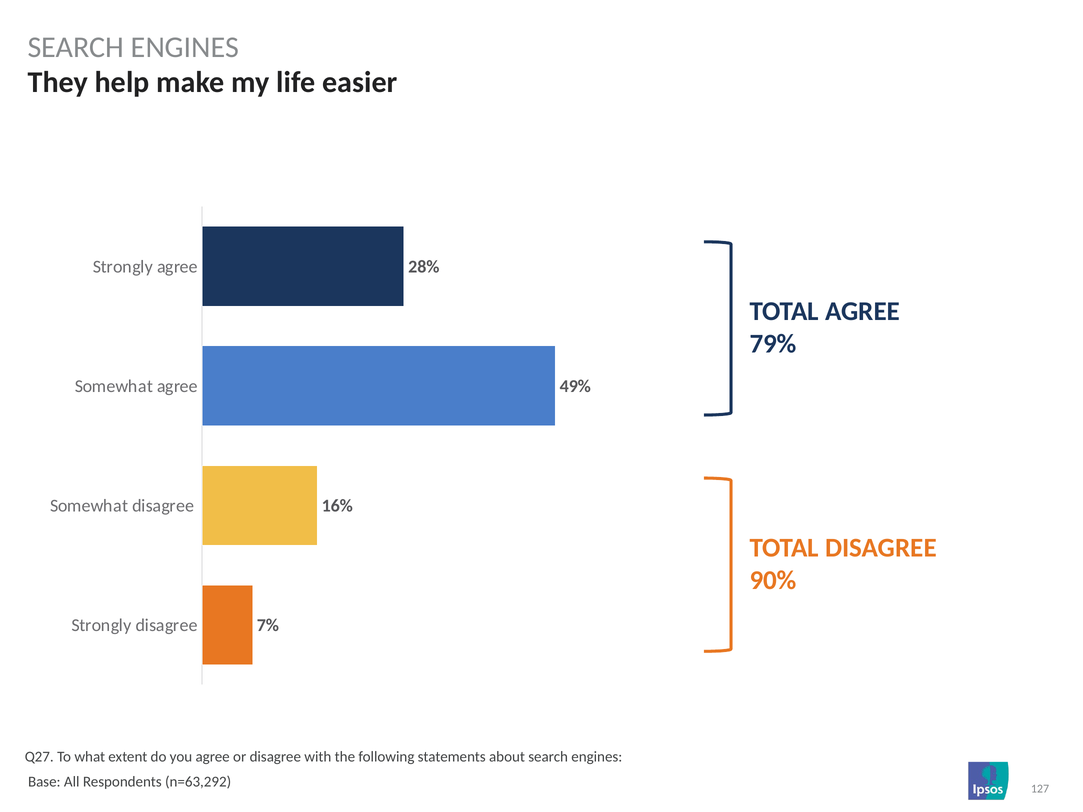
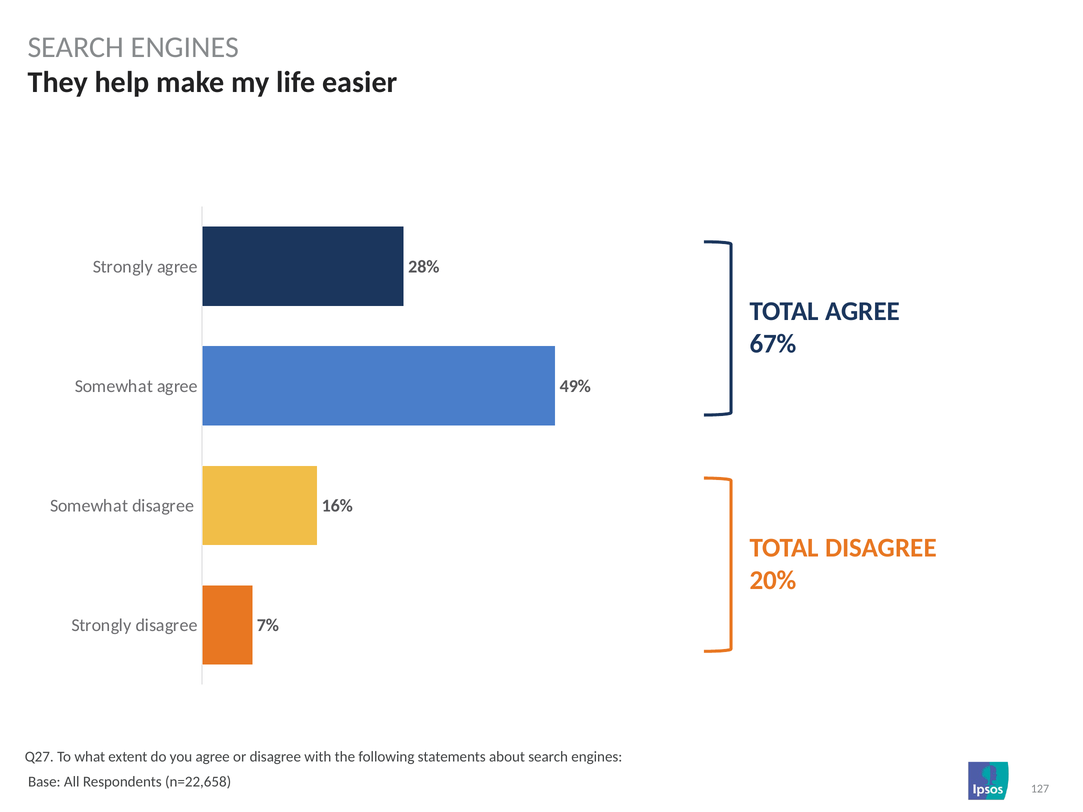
79%: 79% -> 67% (773, 344)
90%: 90% -> 20% (773, 581)
n=63,292: n=63,292 -> n=22,658 (198, 782)
